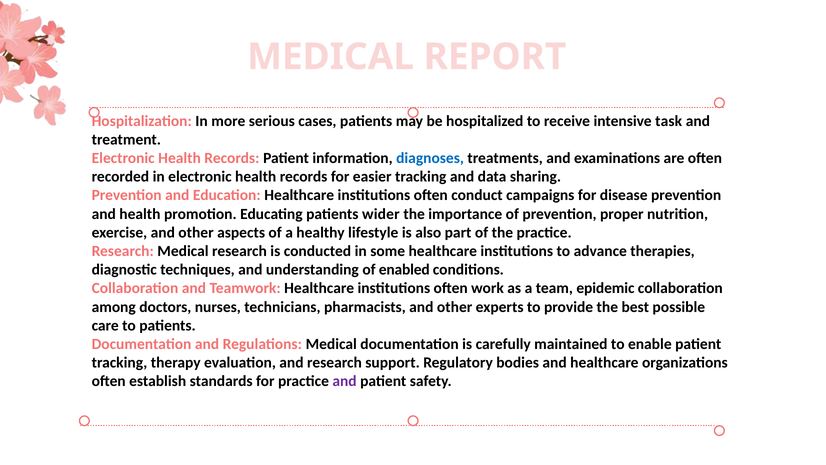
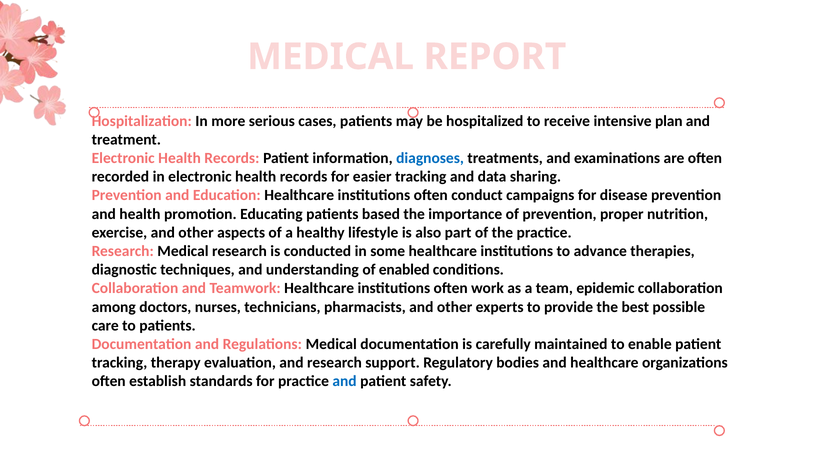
task: task -> plan (669, 121)
wider: wider -> based (381, 214)
and colour: purple -> blue (345, 381)
